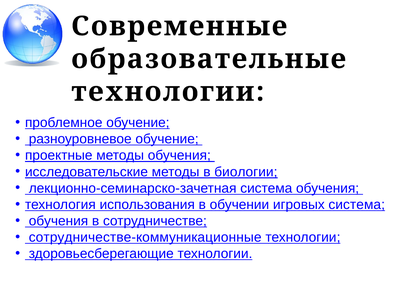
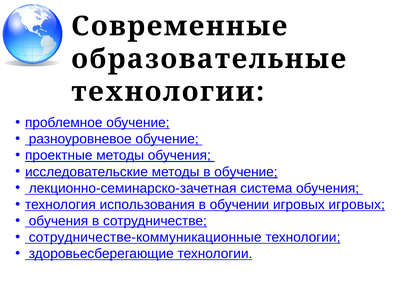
в биологии: биологии -> обучение (246, 172)
игровых система: система -> игровых (357, 205)
